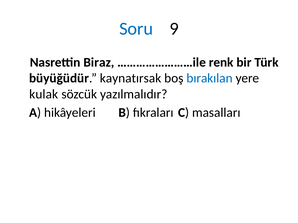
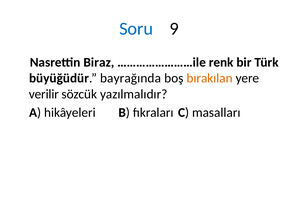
kaynatırsak: kaynatırsak -> bayrağında (131, 78)
bırakılan colour: blue -> orange (210, 78)
kulak: kulak -> verilir (44, 94)
